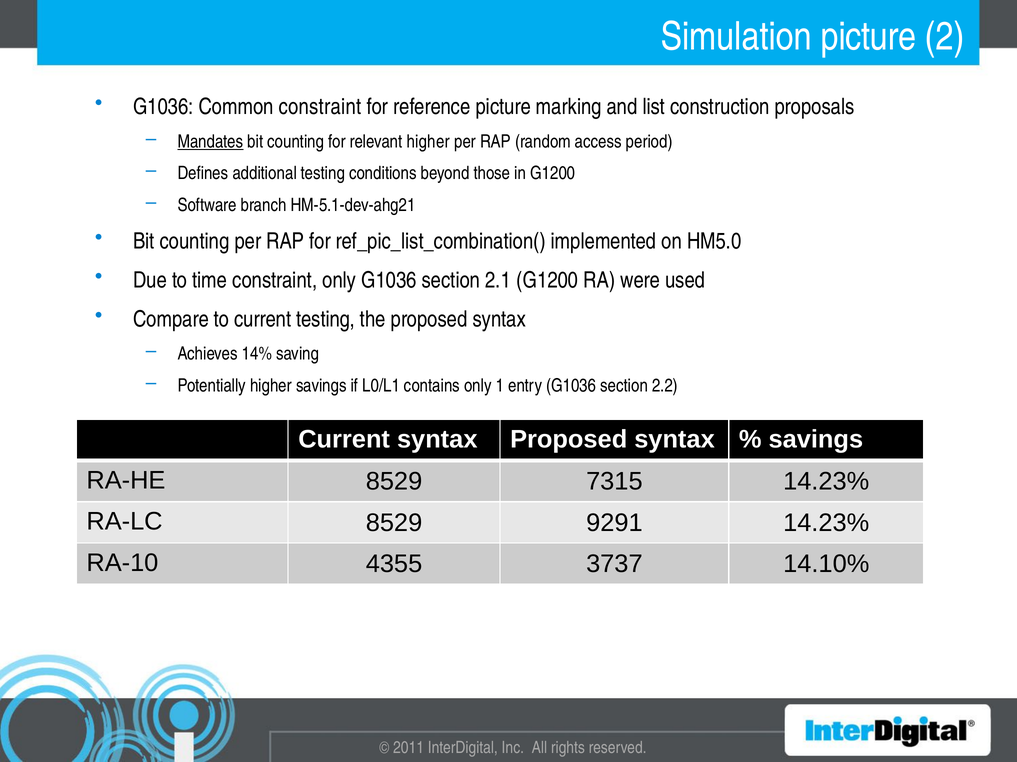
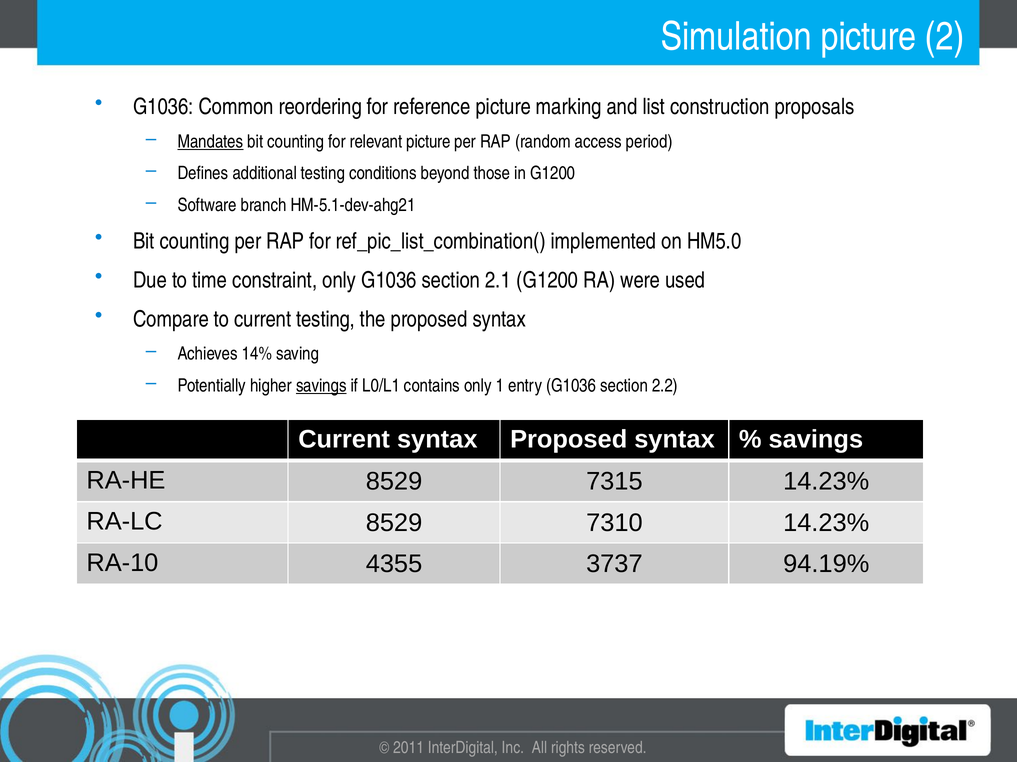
Common constraint: constraint -> reordering (320, 107)
relevant higher: higher -> picture (428, 142)
savings underline: none -> present (321, 386)
9291: 9291 -> 7310 (614, 523)
14.10%: 14.10% -> 94.19% (826, 565)
